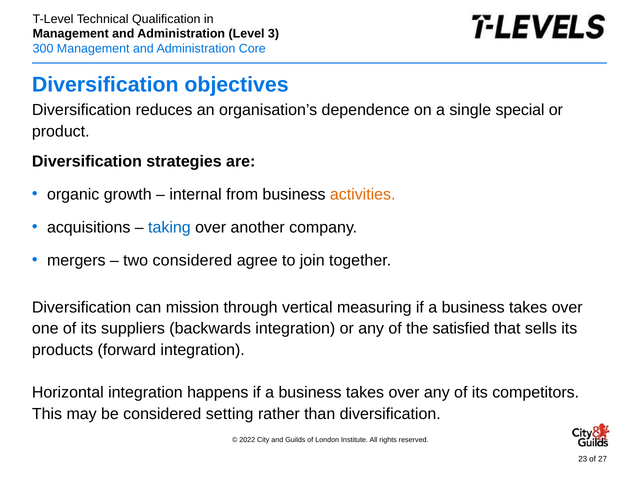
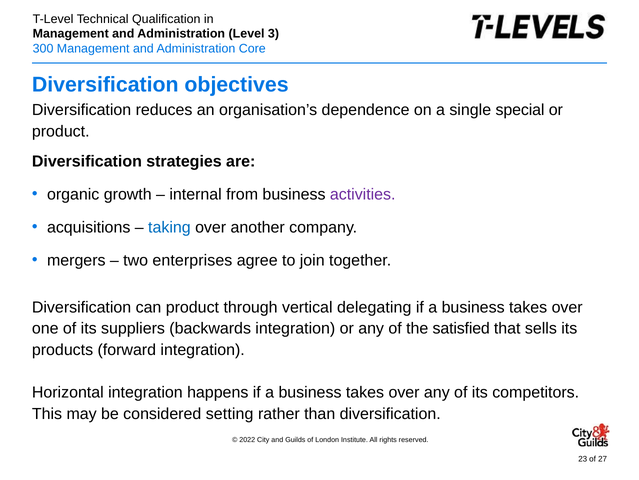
activities colour: orange -> purple (363, 194)
two considered: considered -> enterprises (192, 260)
can mission: mission -> product (192, 307)
measuring: measuring -> delegating (374, 307)
